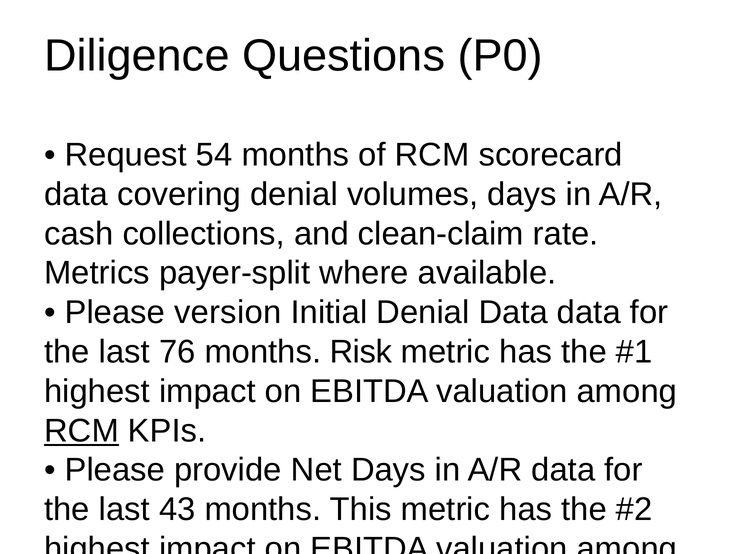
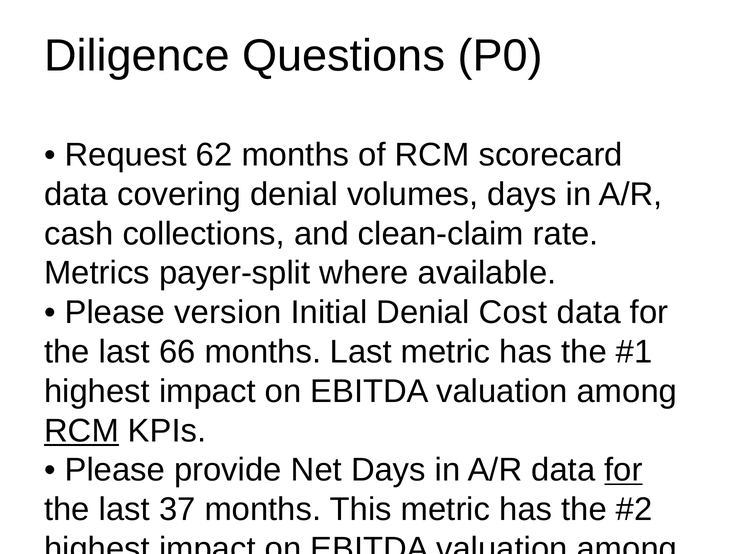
54: 54 -> 62 (214, 155)
Denial Data: Data -> Cost (513, 312)
76: 76 -> 66 (177, 352)
months Risk: Risk -> Last (361, 352)
for underline: none -> present (623, 470)
43: 43 -> 37 (177, 509)
